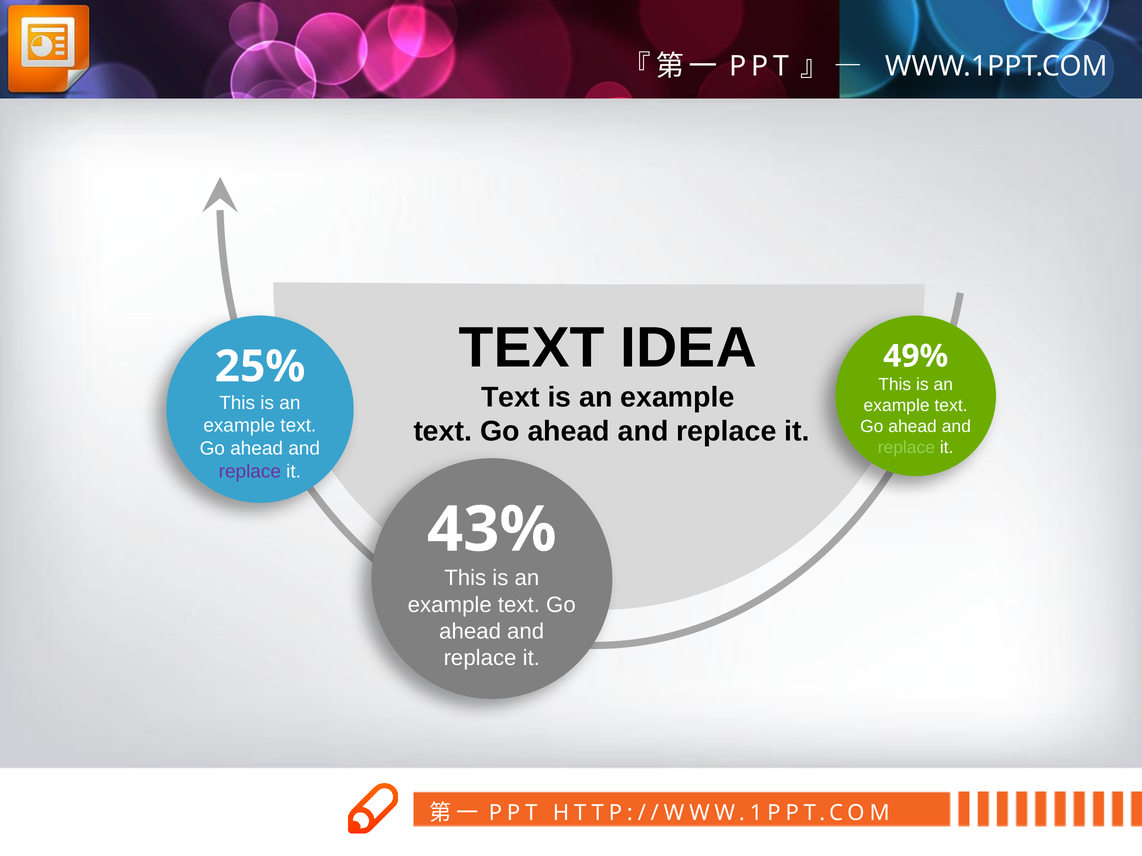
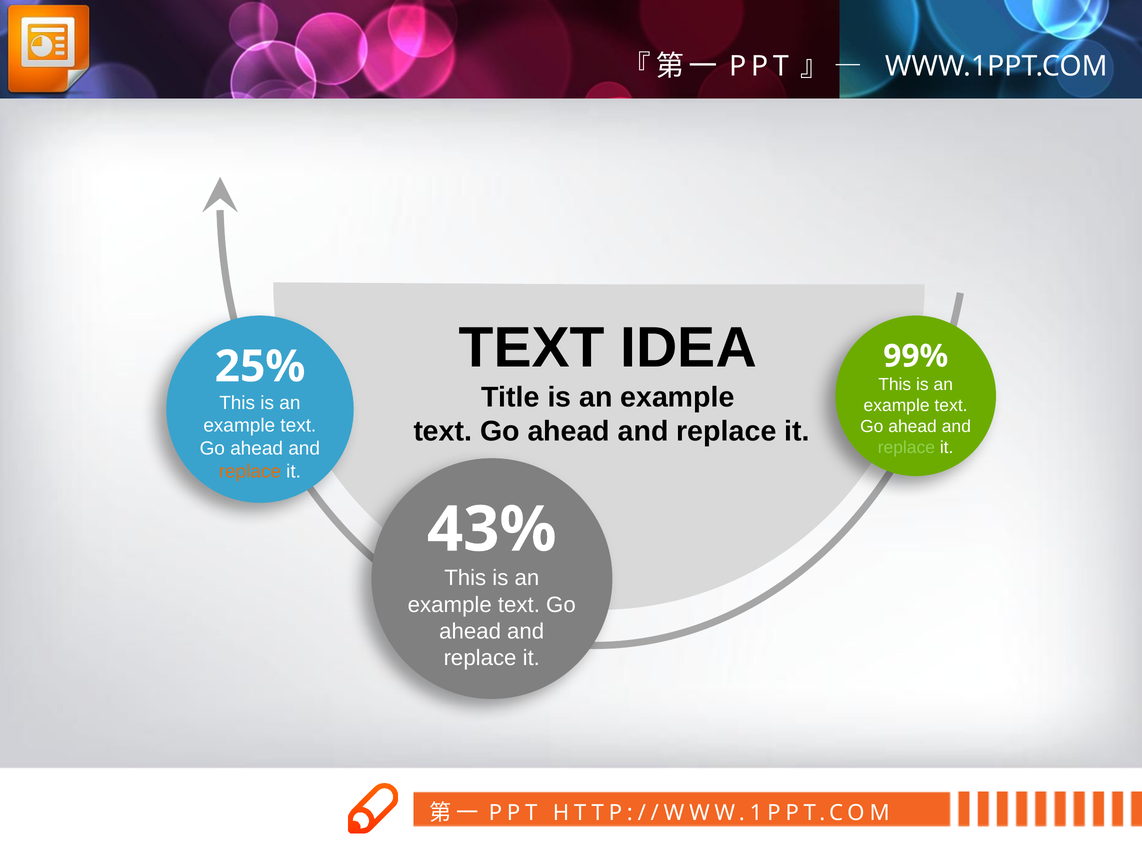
49%: 49% -> 99% (916, 356)
Text: Text -> Title (510, 397)
replace colour: purple -> orange (250, 472)
